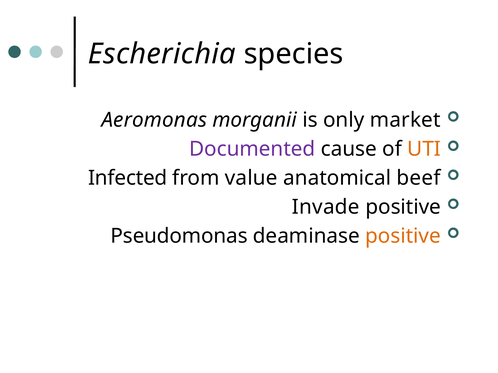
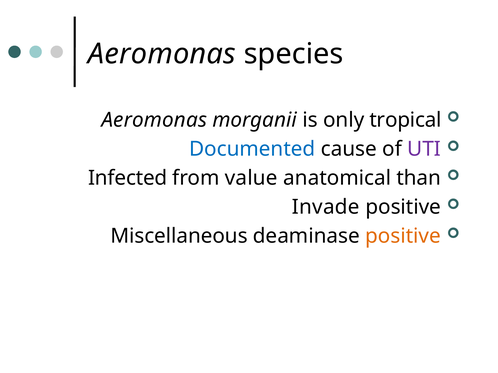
Escherichia: Escherichia -> Aeromonas (162, 54)
market: market -> tropical (405, 120)
Documented colour: purple -> blue (252, 149)
UTI colour: orange -> purple (424, 149)
beef: beef -> than (419, 178)
Pseudomonas: Pseudomonas -> Miscellaneous (179, 236)
